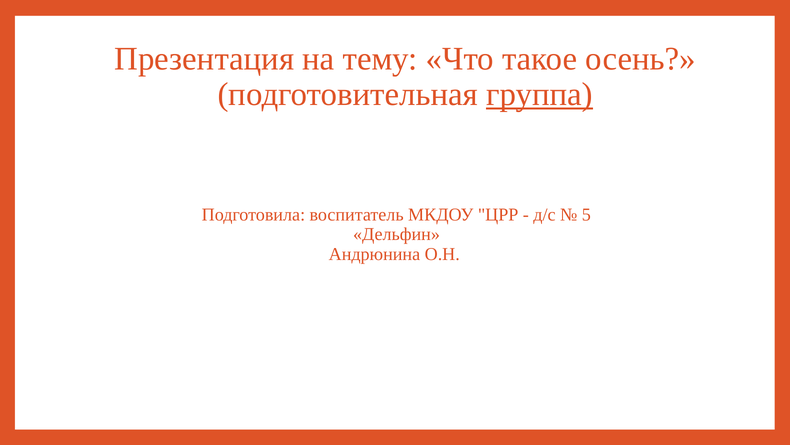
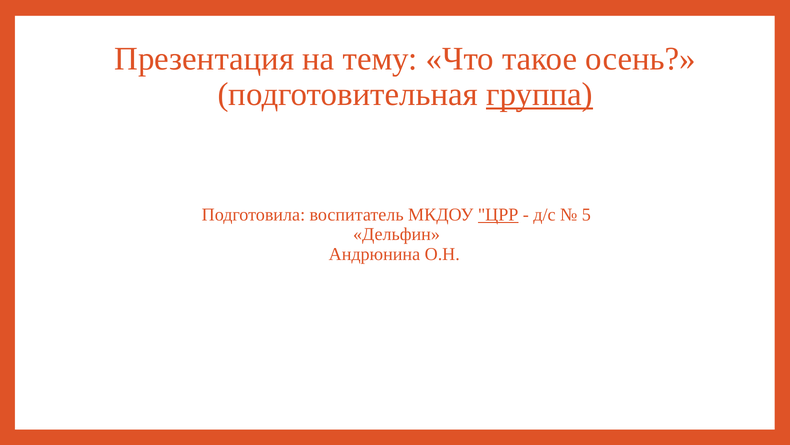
ЦРР underline: none -> present (498, 215)
